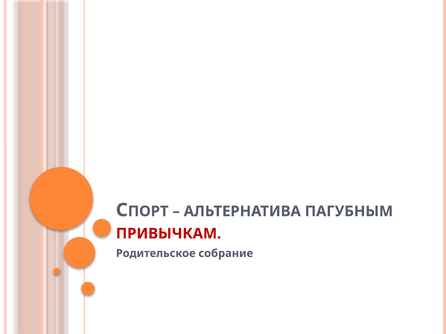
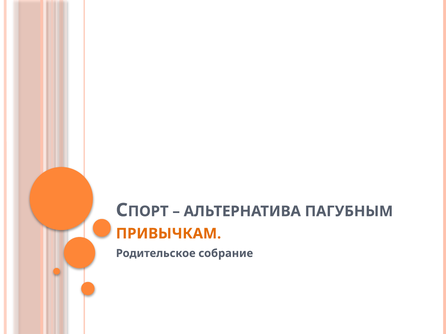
ПРИВЫЧКАМ colour: red -> orange (169, 234)
